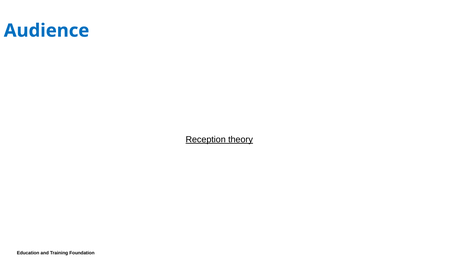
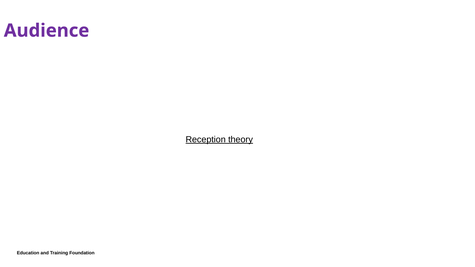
Audience colour: blue -> purple (47, 31)
